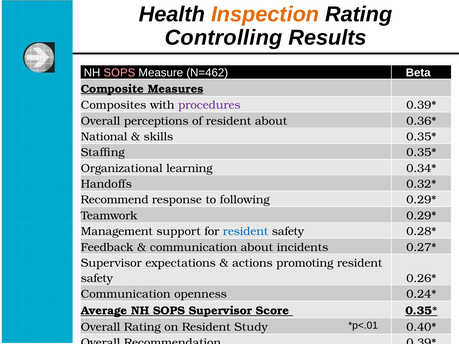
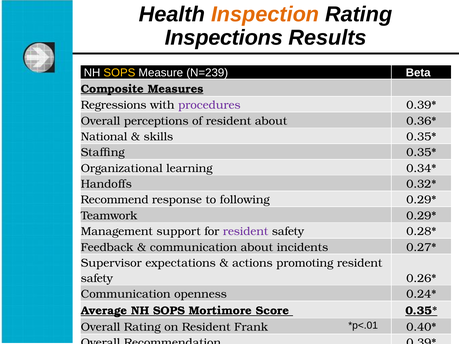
Controlling: Controlling -> Inspections (224, 38)
SOPS colour: pink -> yellow (119, 73)
N=462: N=462 -> N=239 (207, 73)
Composites: Composites -> Regressions (114, 105)
resident colour: blue -> purple (246, 232)
SOPS Supervisor: Supervisor -> Mortimore (220, 311)
Study: Study -> Frank (251, 327)
